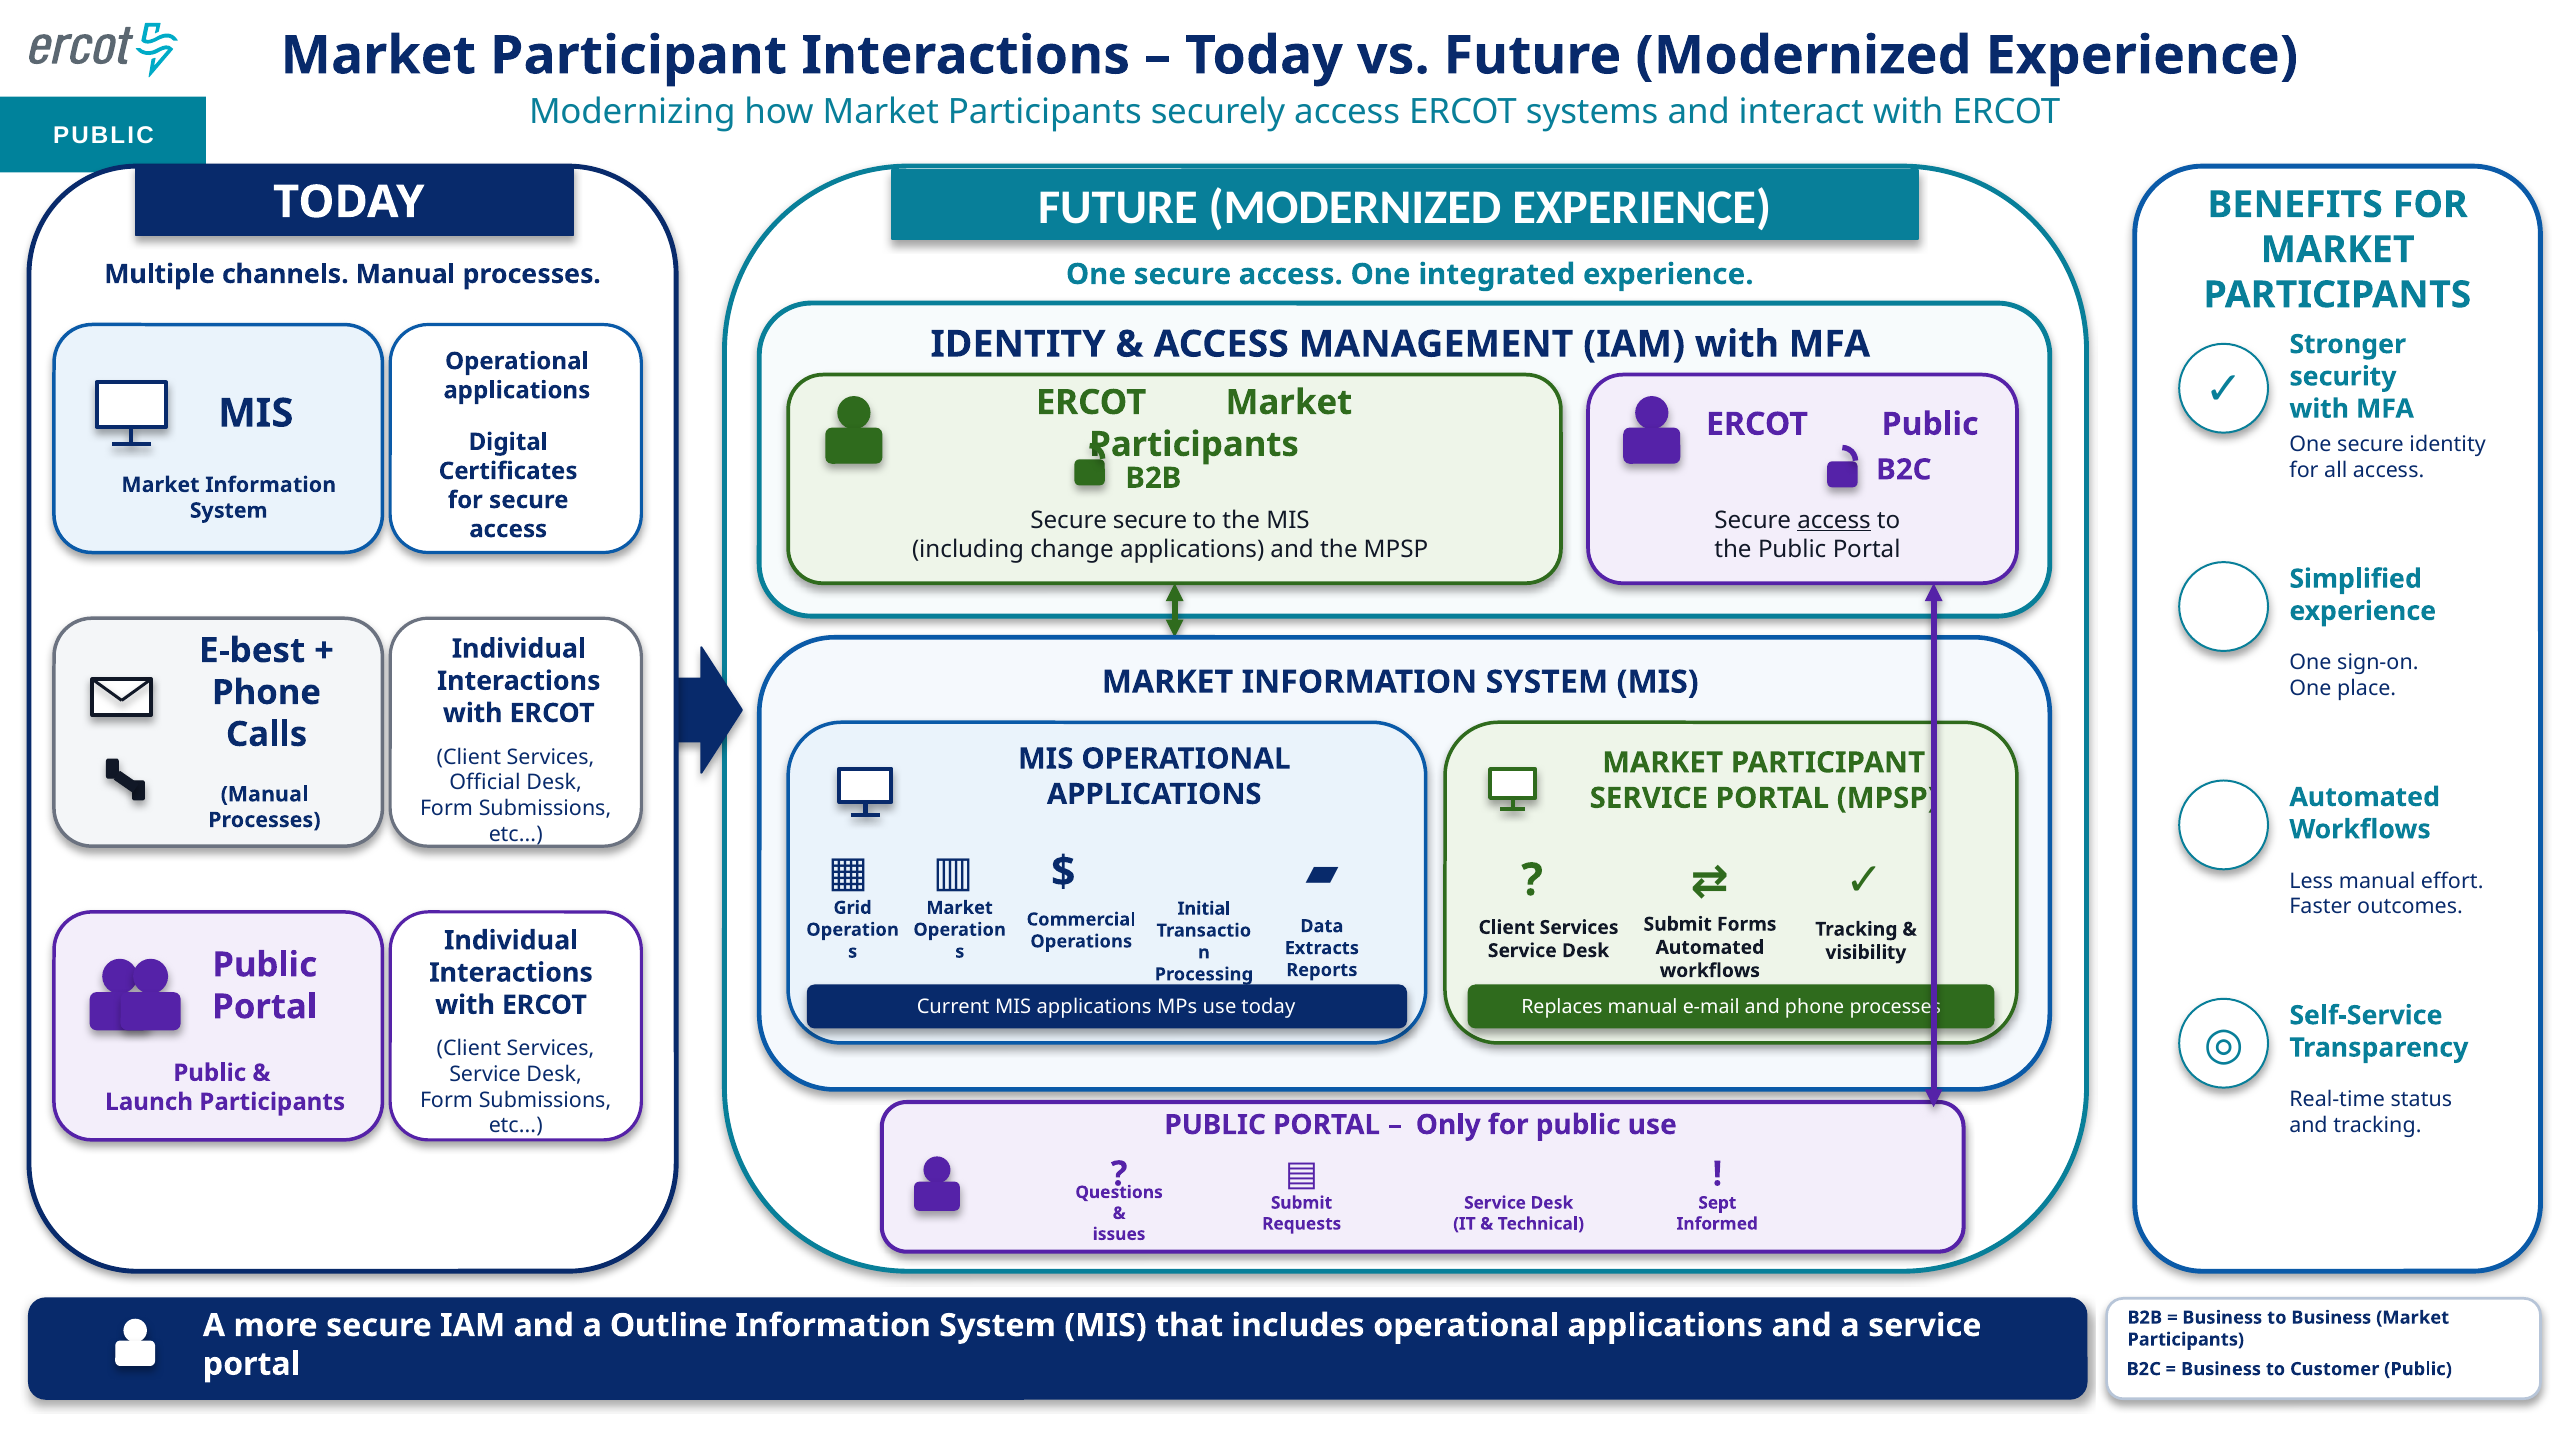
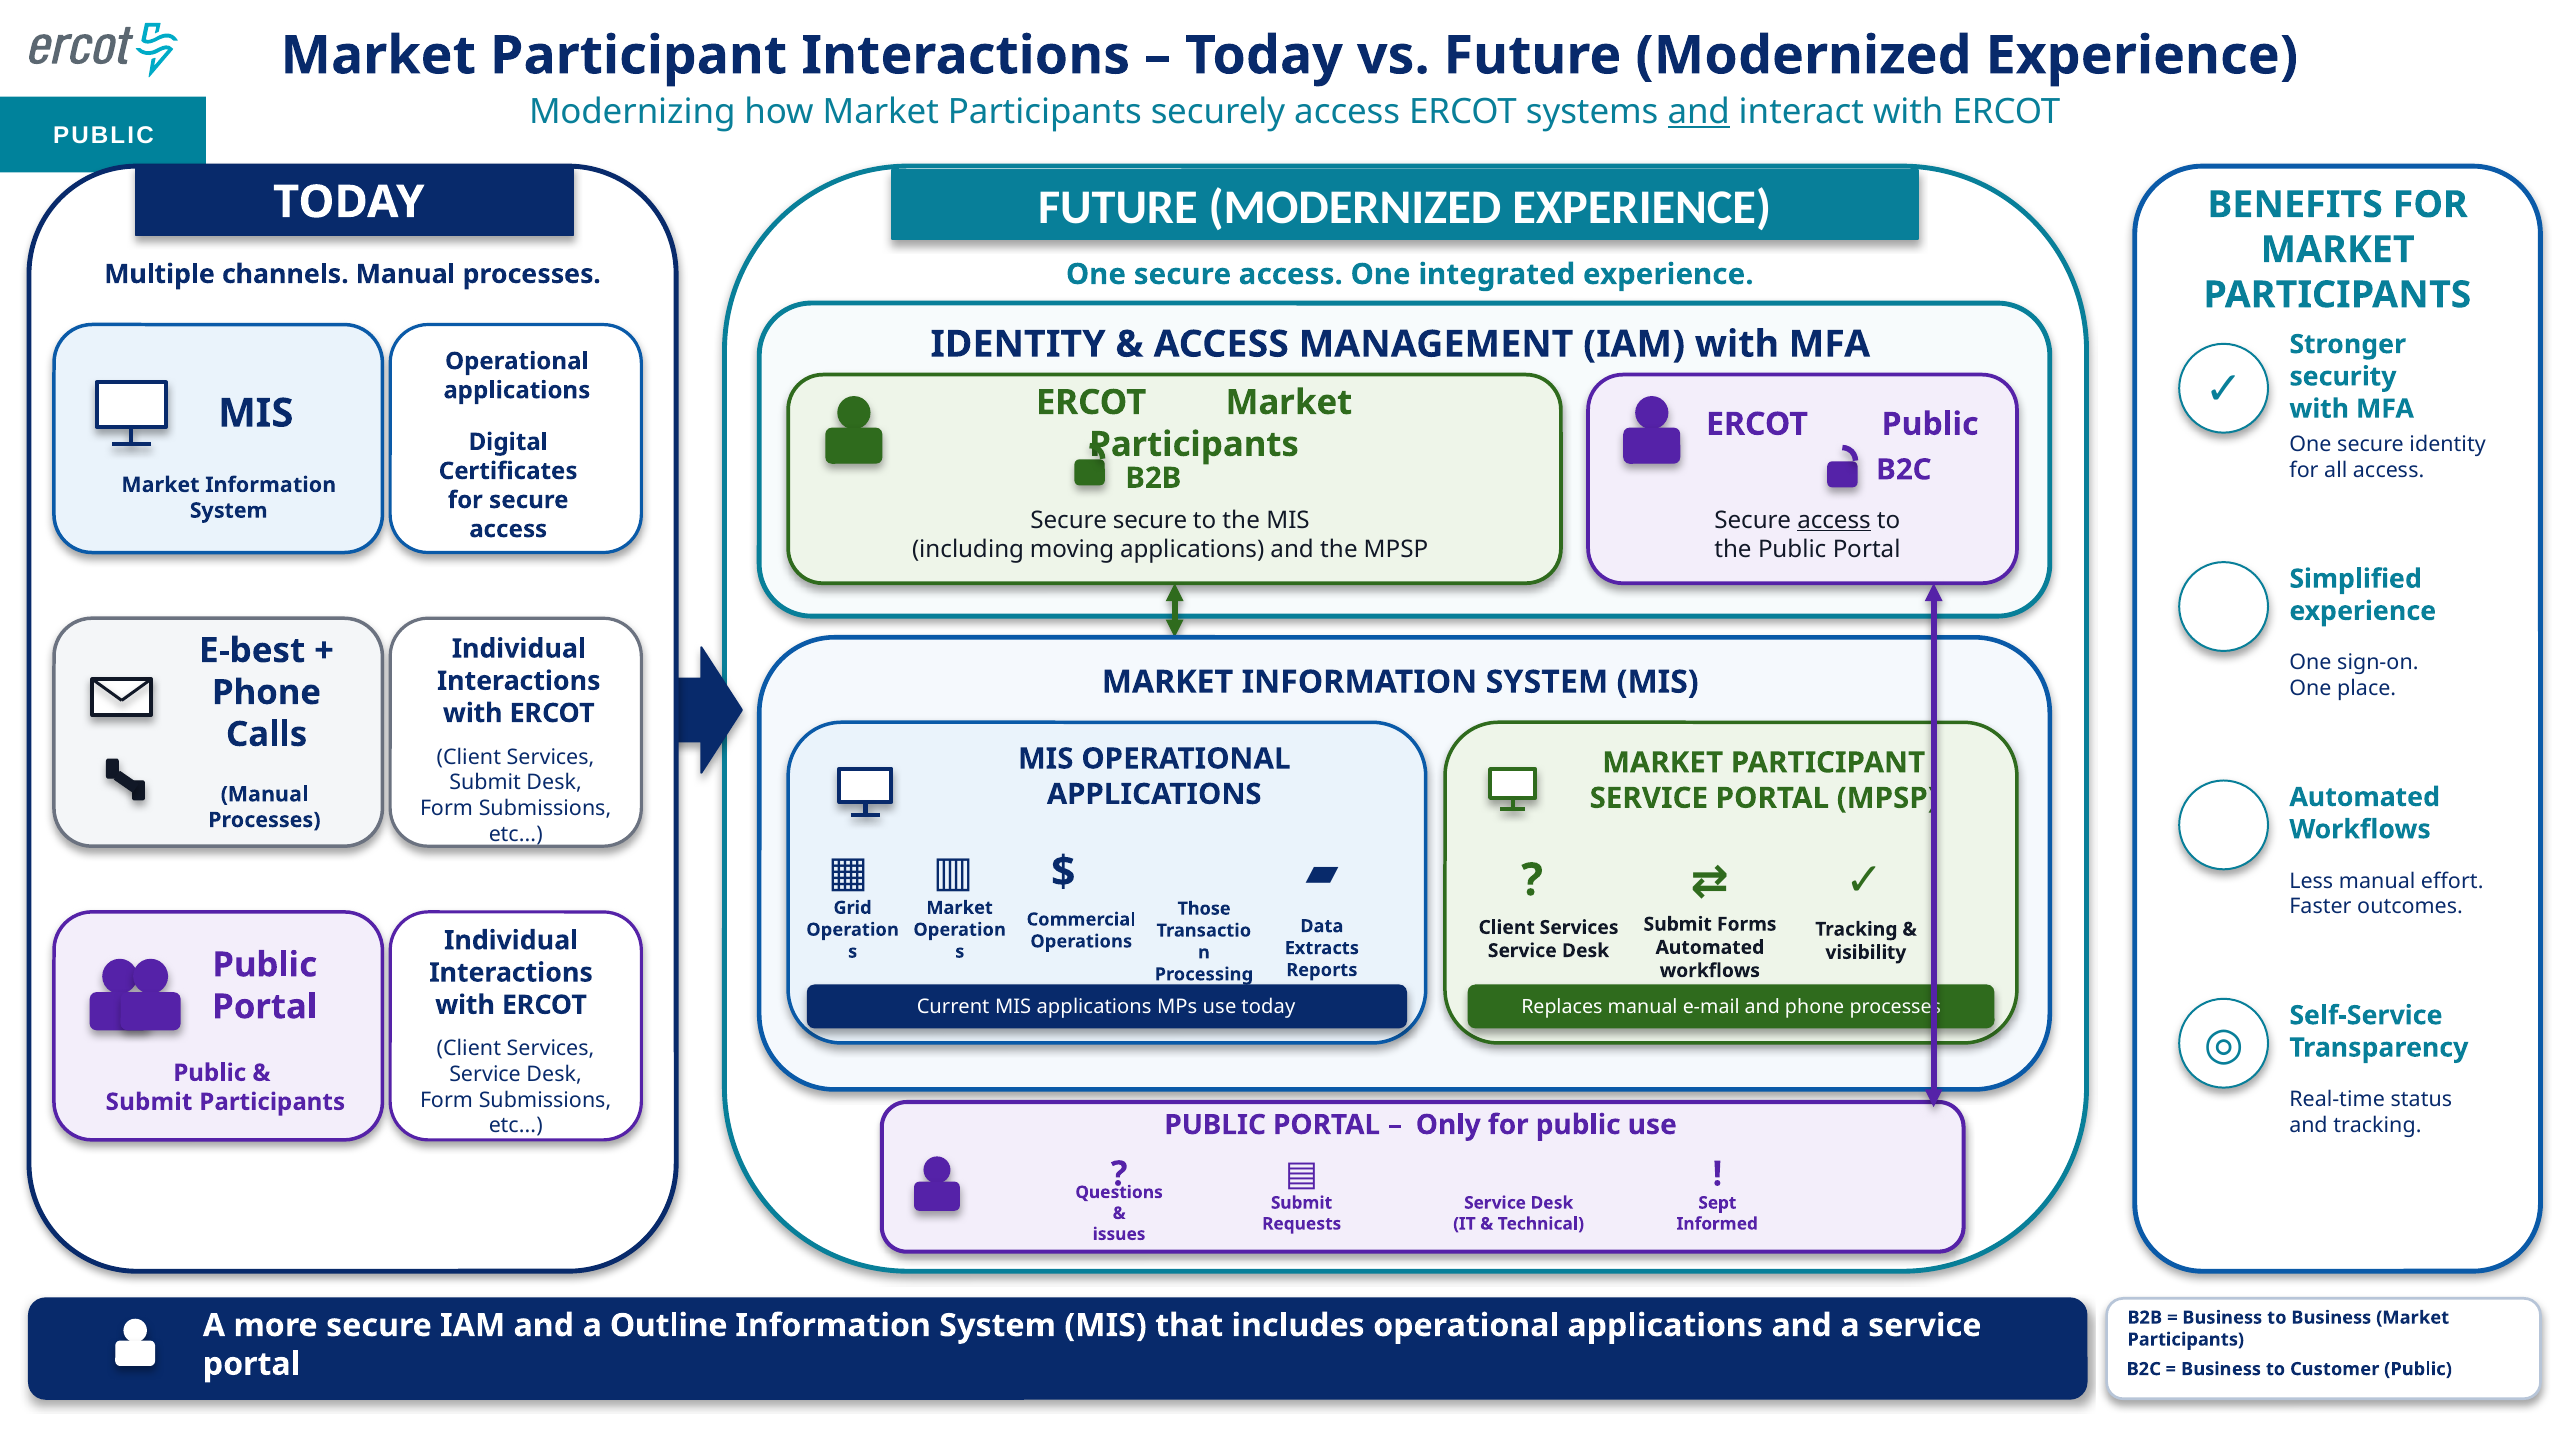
and underline: none -> present (1699, 112)
change: change -> moving (1072, 549)
Official: Official -> Submit (485, 783)
Initial: Initial -> Those (1204, 909)
Launch: Launch -> Submit (149, 1102)
